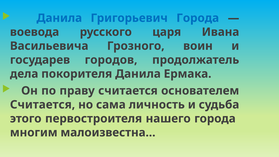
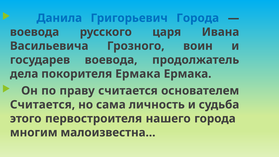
государев городов: городов -> воевода (111, 60)
покорителя Данила: Данила -> Ермака (138, 74)
